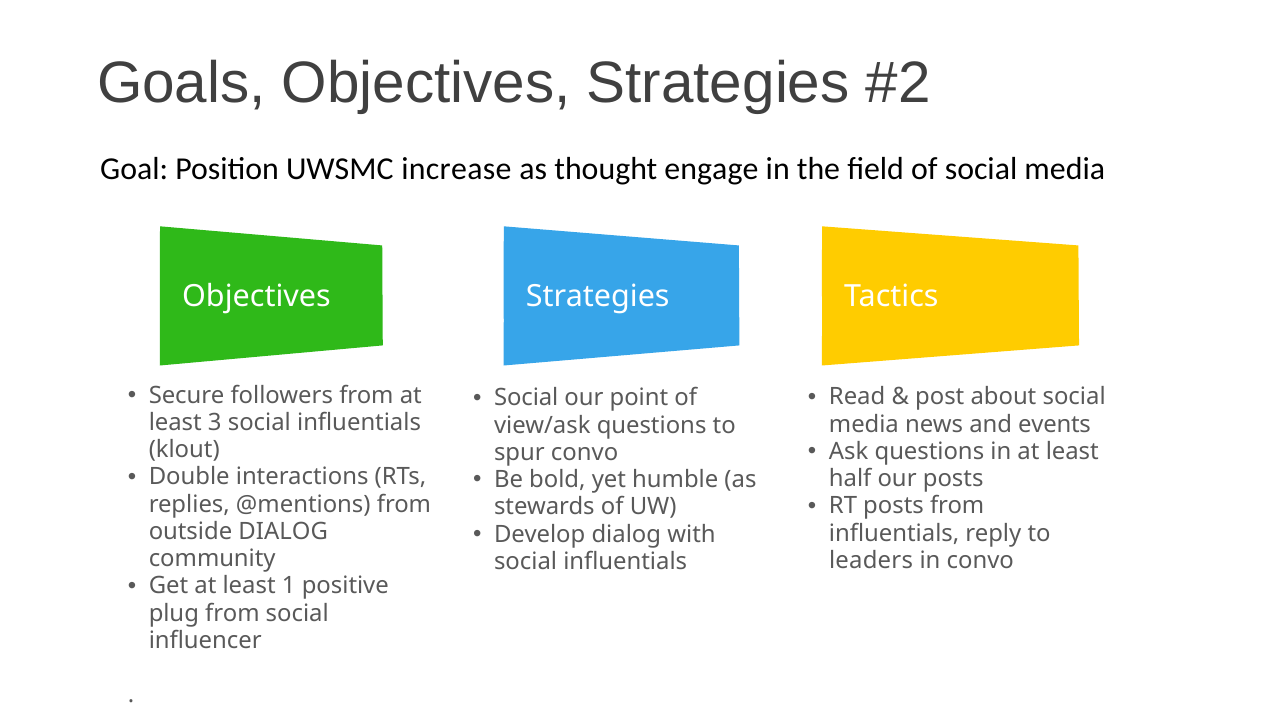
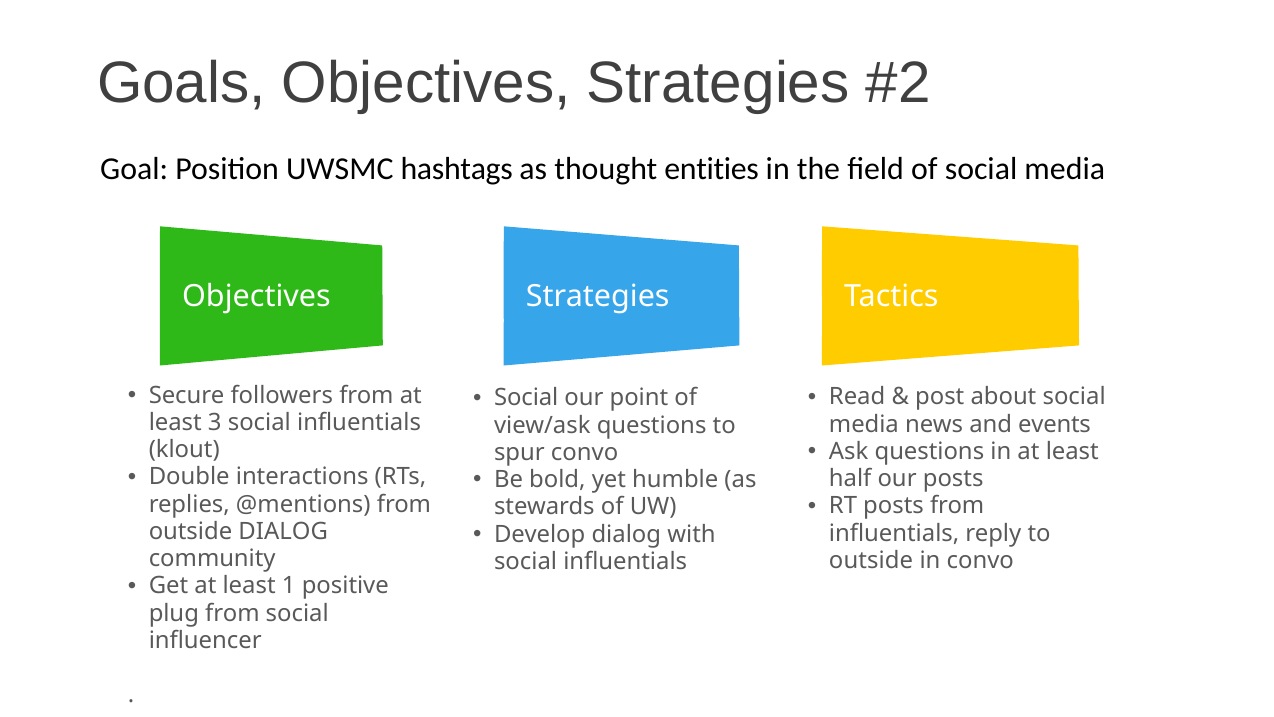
increase: increase -> hashtags (457, 169)
engage: engage -> entities (712, 169)
leaders: leaders -> outside (871, 560)
